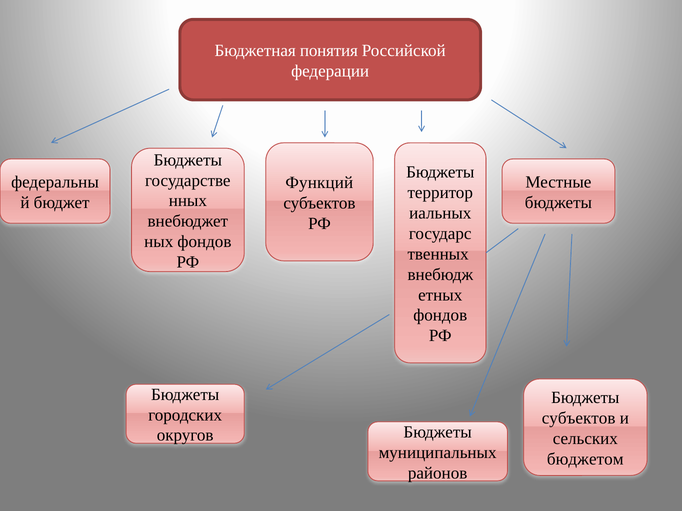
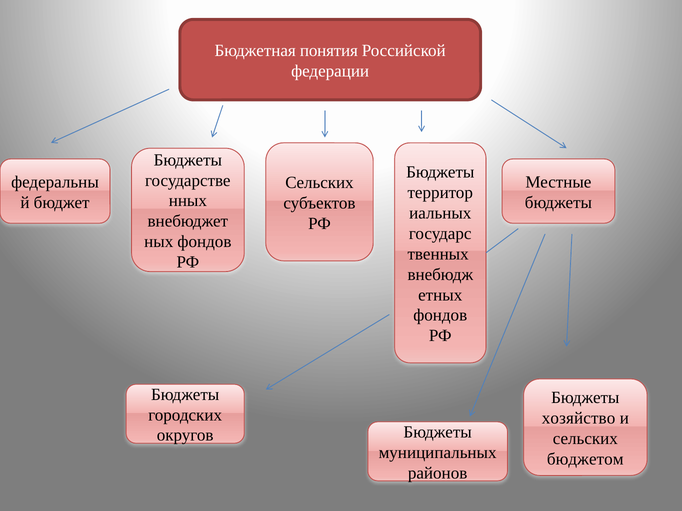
Функций: Функций -> Сельских (319, 183)
субъектов: субъектов -> хозяйство (579, 419)
